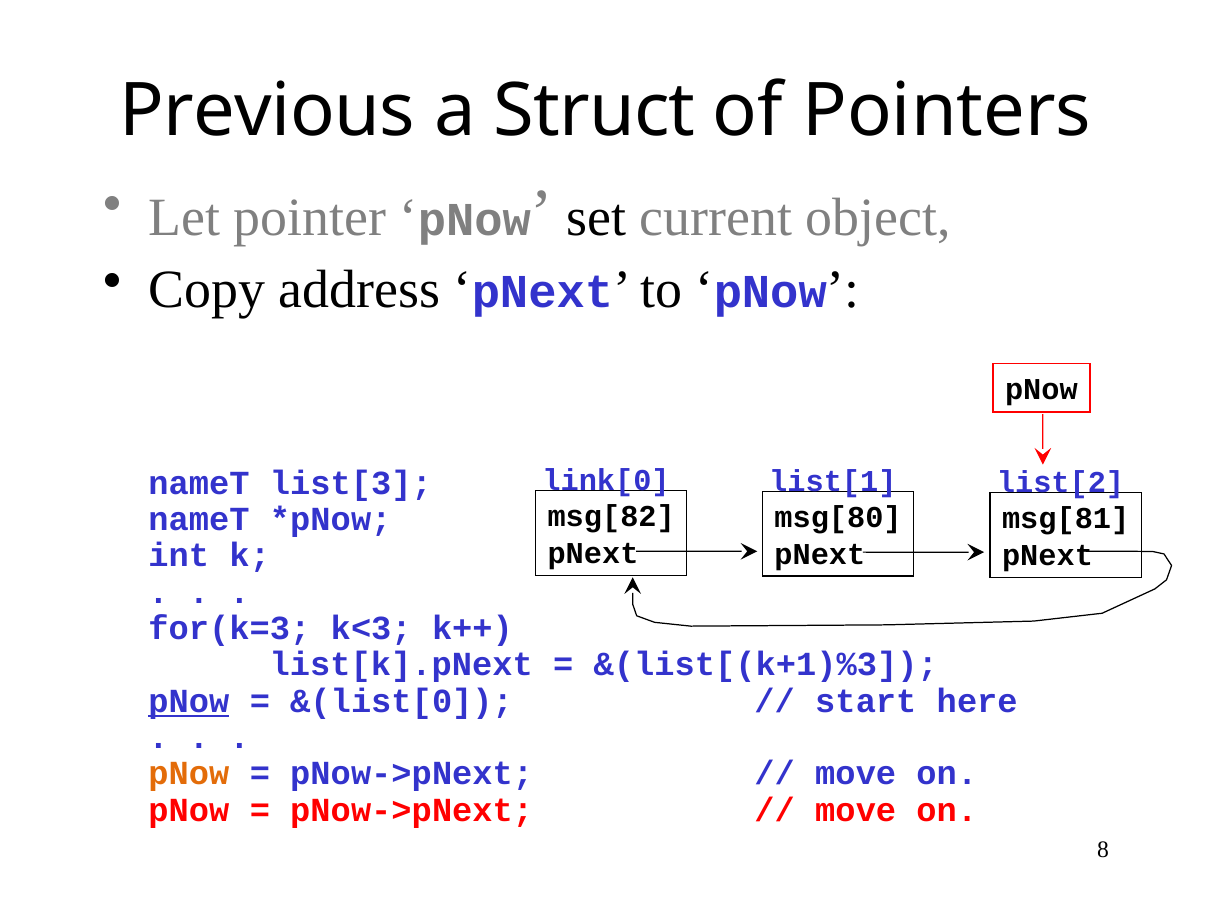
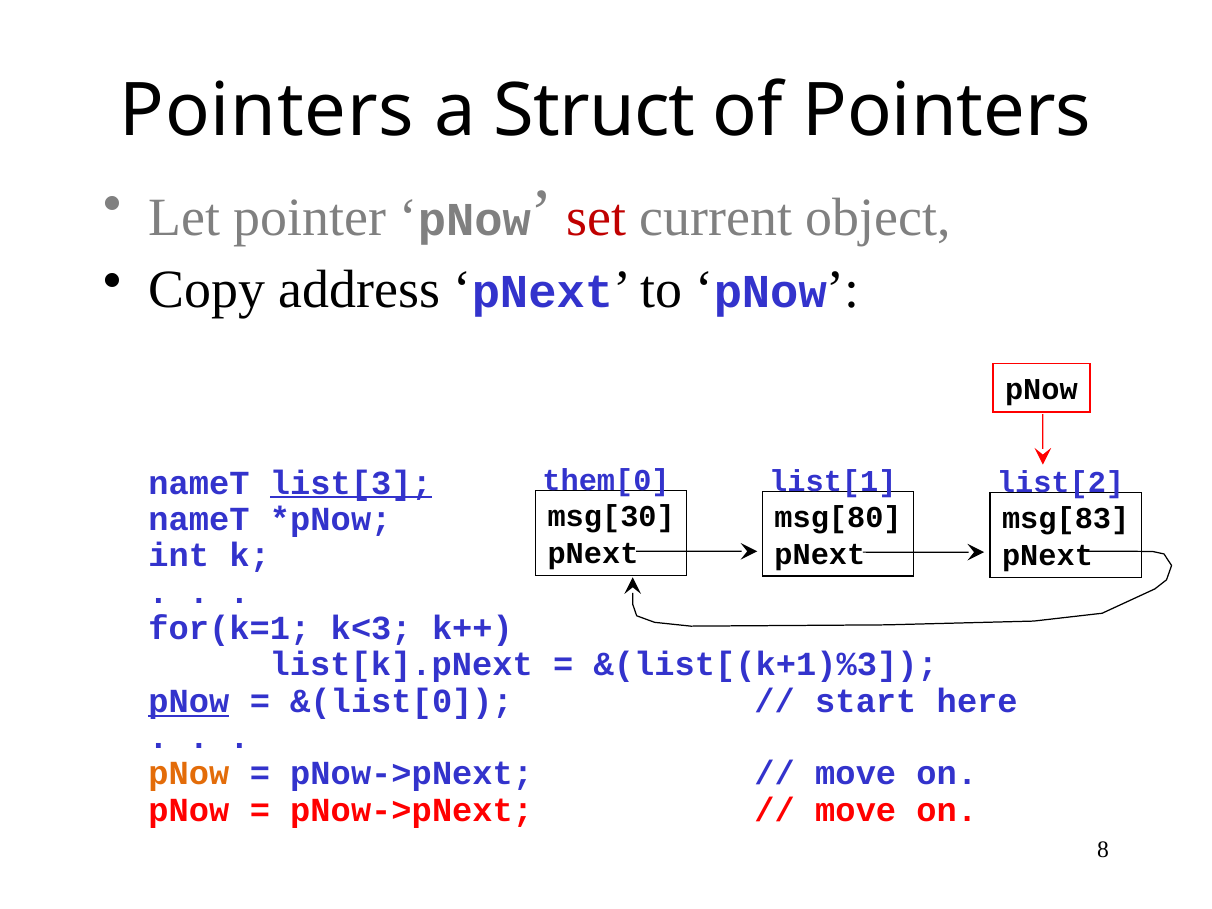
Previous: Previous -> Pointers (267, 111)
set colour: black -> red (596, 218)
link[0: link[0 -> them[0 (606, 481)
list[3 underline: none -> present (351, 483)
msg[82: msg[82 -> msg[30 (611, 517)
msg[81: msg[81 -> msg[83 (1066, 519)
for(k=3: for(k=3 -> for(k=1 (229, 628)
